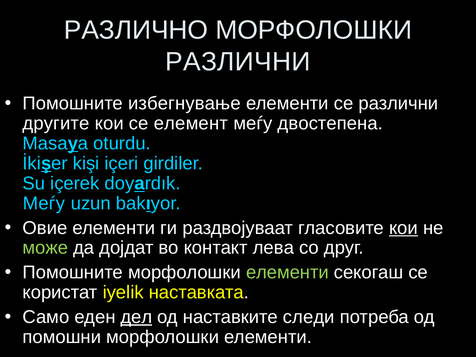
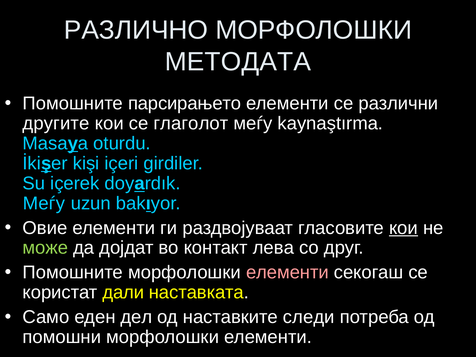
РАЗЛИЧНИ: РАЗЛИЧНИ -> МЕТОДАТА (238, 62)
избегнување: избегнување -> парсирањето (185, 104)
елемент: елемент -> глаголот (191, 123)
двостепена: двостепена -> kaynaştırma (330, 123)
елементи colour: light green -> pink (287, 272)
iyelik: iyelik -> дали (123, 292)
дел underline: present -> none (136, 317)
